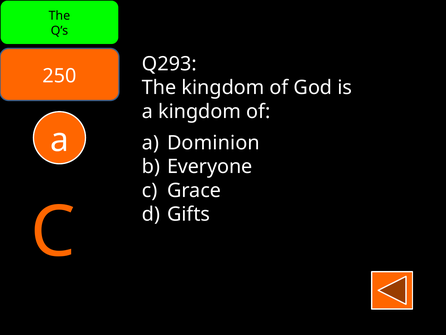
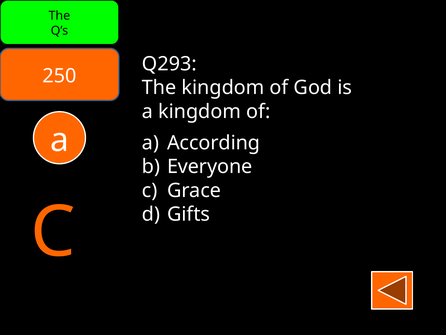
Dominion: Dominion -> According (214, 143)
